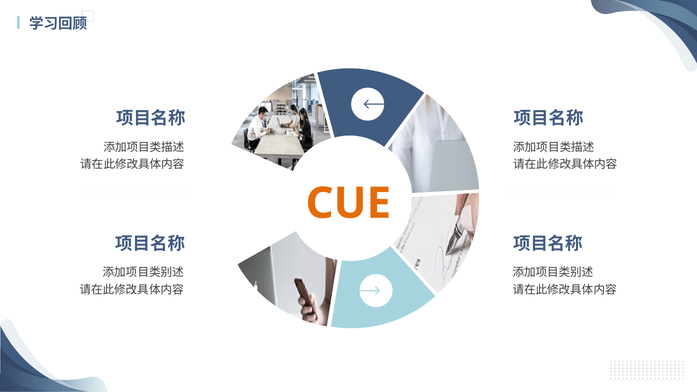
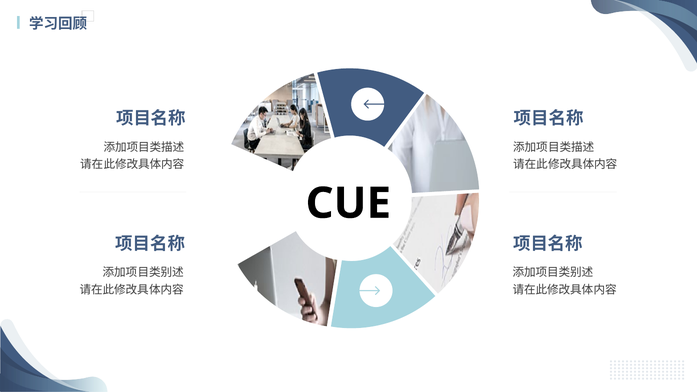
CUE colour: orange -> black (348, 203)
